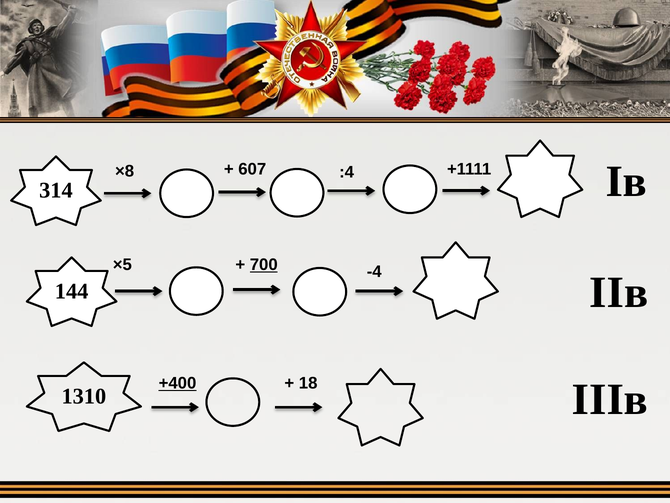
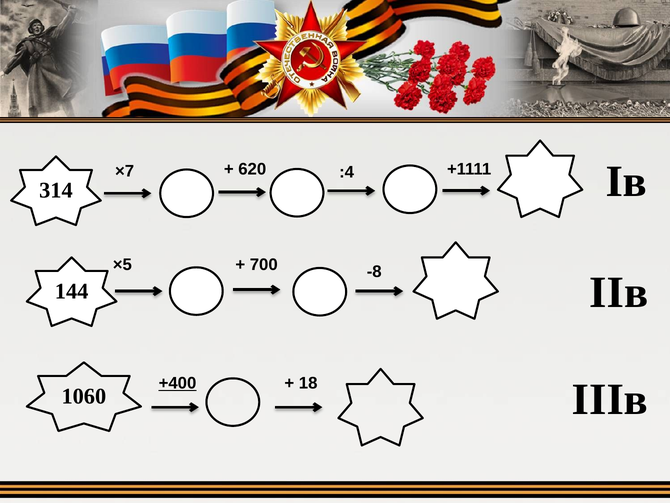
×8: ×8 -> ×7 (125, 171)
607: 607 -> 620 (252, 169)
700 underline: present -> none (264, 265)
-4: -4 -> -8 (374, 272)
1310: 1310 -> 1060 (84, 396)
